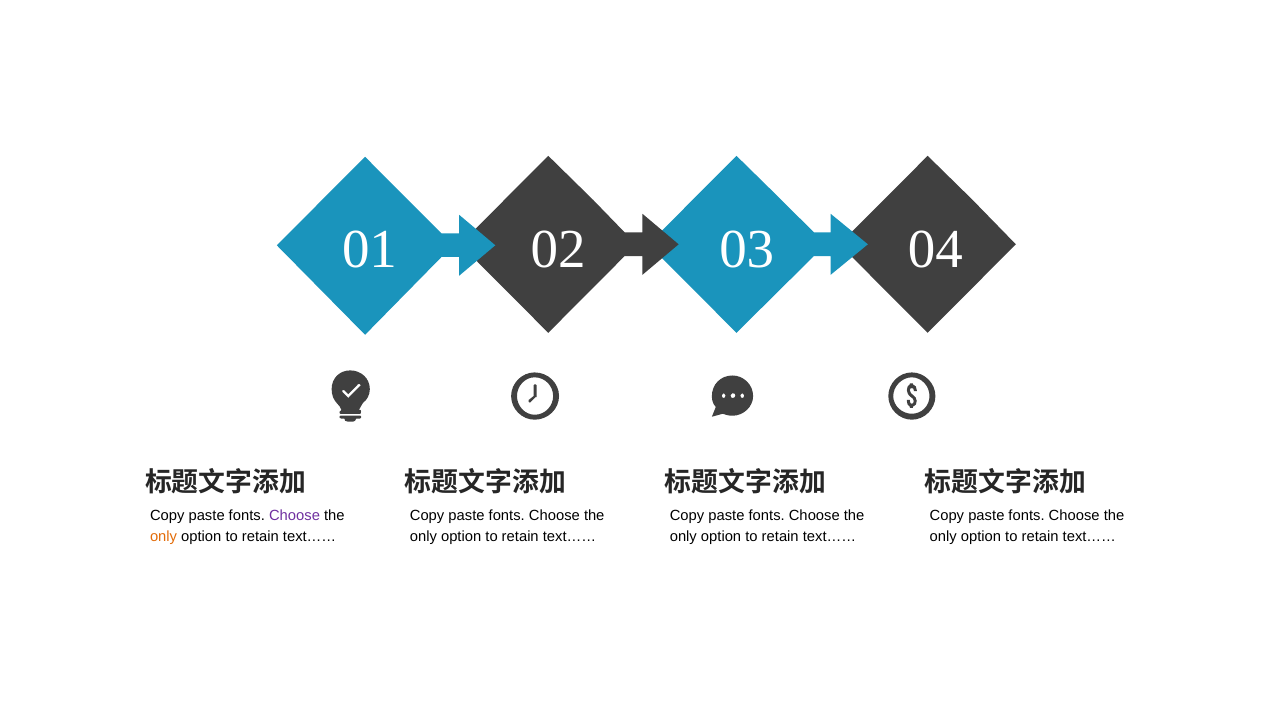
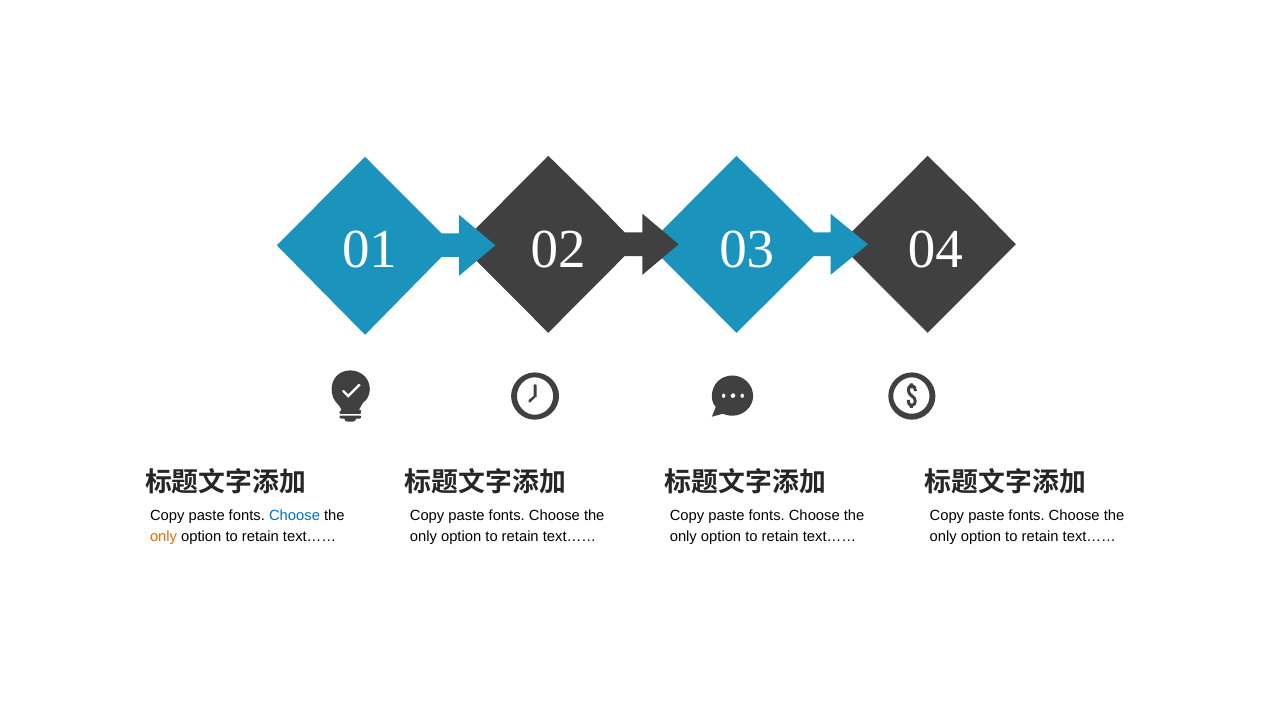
Choose colour: purple -> blue (294, 515)
